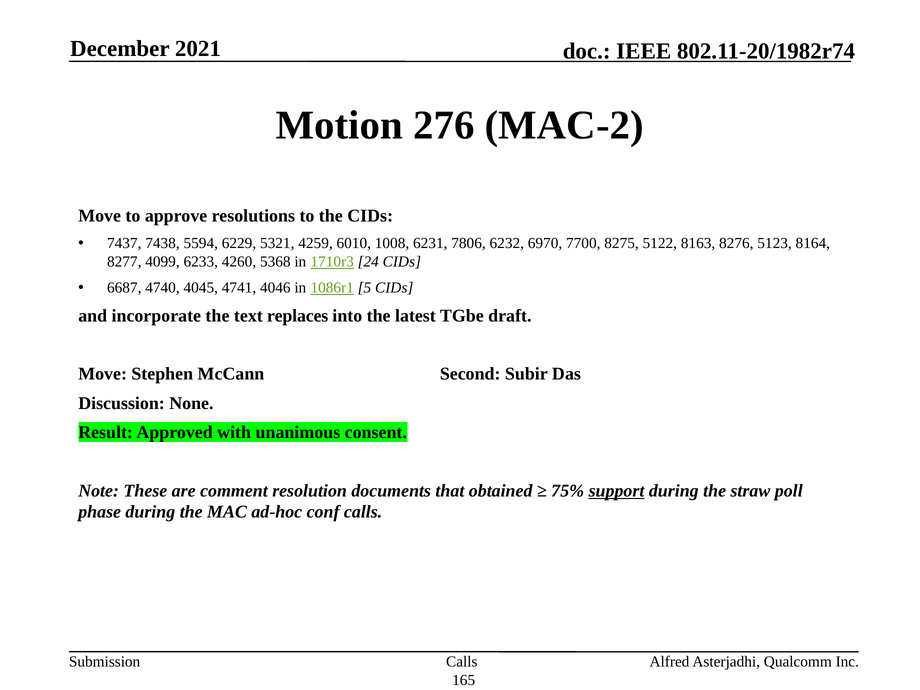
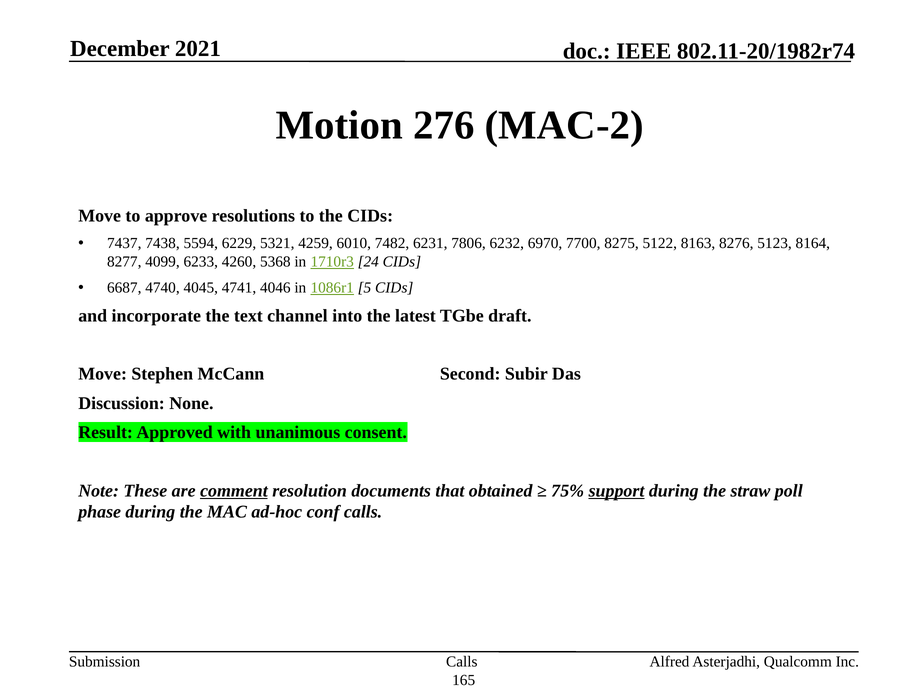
1008: 1008 -> 7482 (392, 243)
replaces: replaces -> channel (297, 316)
comment underline: none -> present (234, 491)
